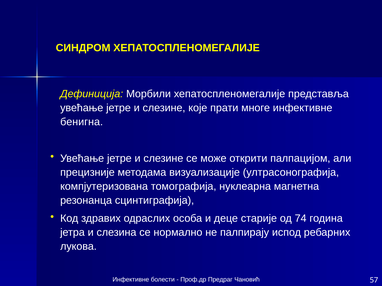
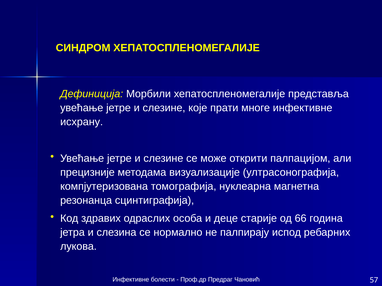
бенигна: бенигна -> исхрану (82, 122)
74: 74 -> 66 (301, 219)
